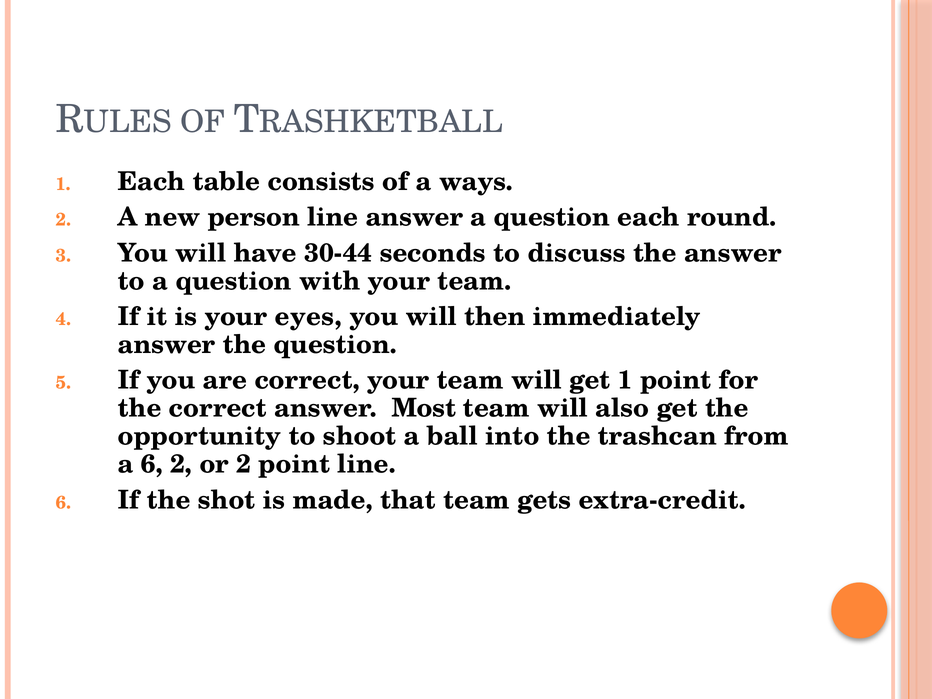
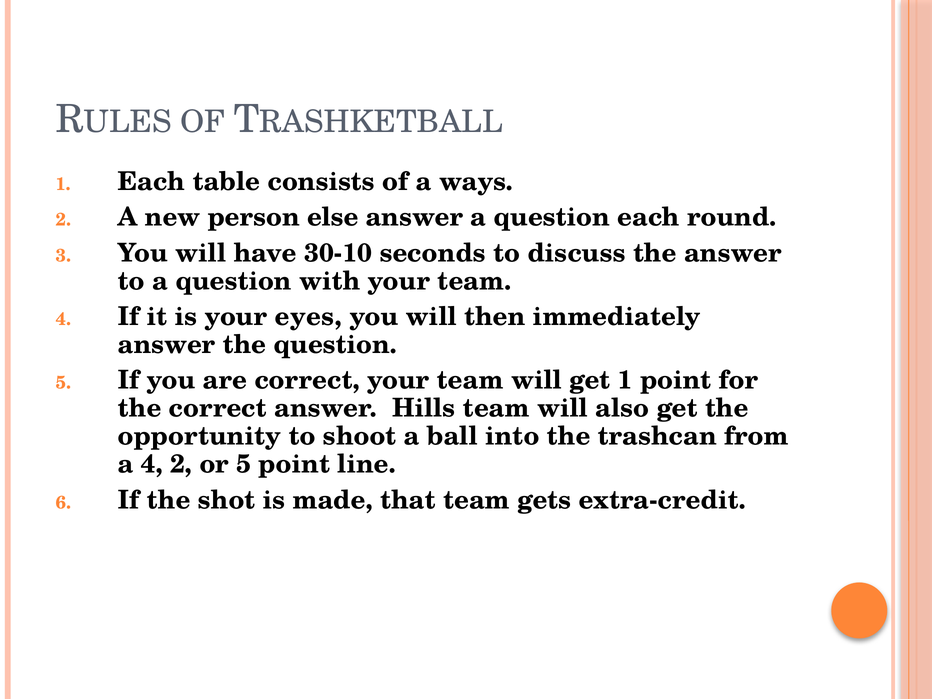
person line: line -> else (333, 217)
30-44: 30-44 -> 30-10 (338, 253)
Most: Most -> Hills (424, 408)
a 6: 6 -> 4 (152, 464)
or 2: 2 -> 5 (244, 464)
